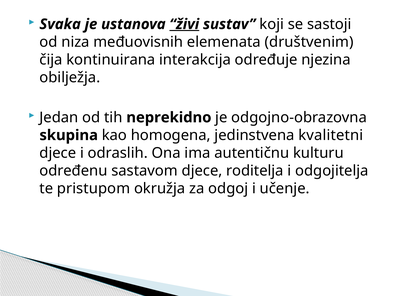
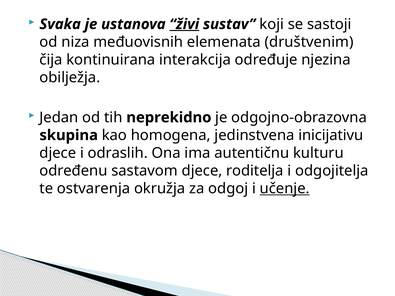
kvalitetni: kvalitetni -> inicijativu (331, 135)
pristupom: pristupom -> ostvarenja (94, 189)
učenje underline: none -> present (285, 189)
